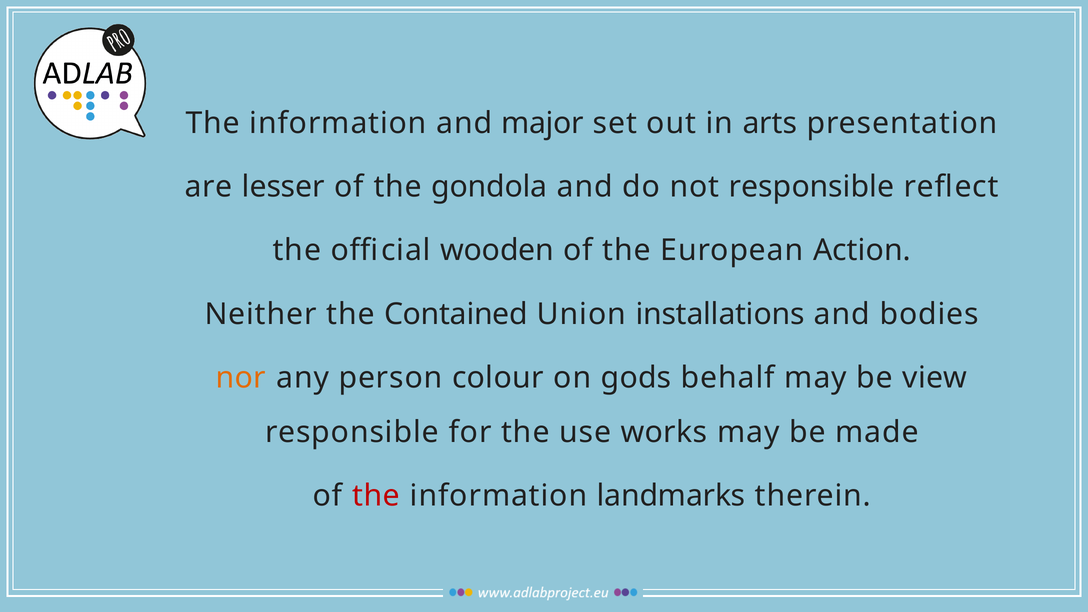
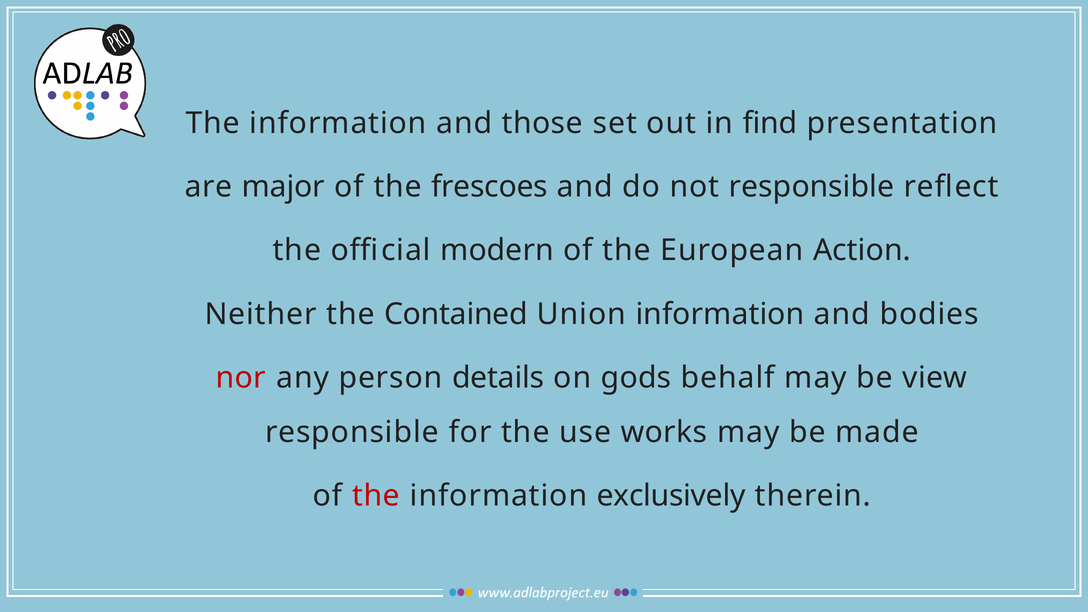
major: major -> those (542, 123)
arts: arts -> find (770, 123)
lesser: lesser -> major (283, 187)
gondola: gondola -> frescoes (489, 187)
wooden: wooden -> modern (497, 251)
Union installations: installations -> information (720, 314)
nor colour: orange -> red (241, 378)
colour: colour -> details (498, 378)
landmarks: landmarks -> exclusively (671, 496)
